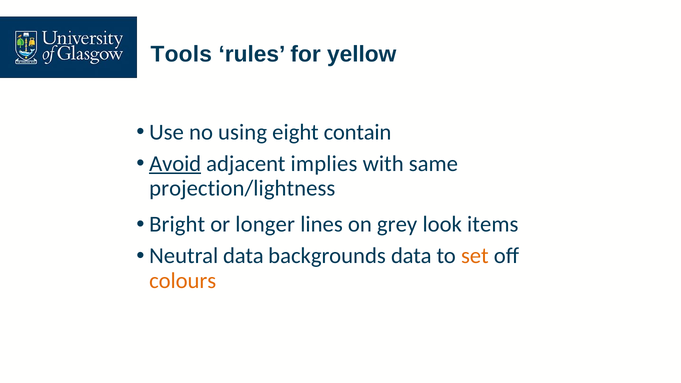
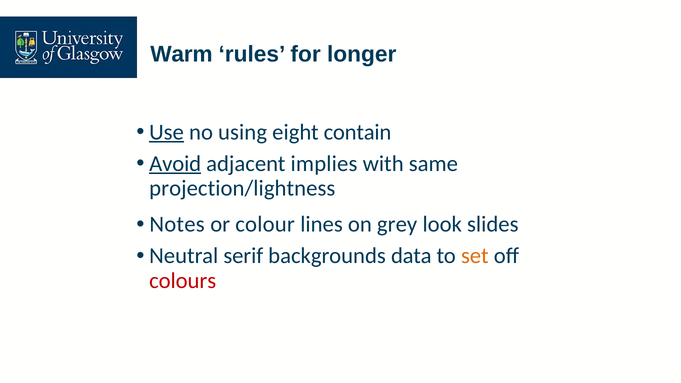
Tools: Tools -> Warm (181, 54)
yellow: yellow -> longer (362, 54)
Use underline: none -> present (167, 132)
Bright: Bright -> Notes (177, 224)
longer: longer -> colour (265, 224)
items: items -> slides (493, 224)
Neutral data: data -> serif (243, 256)
colours colour: orange -> red (183, 281)
